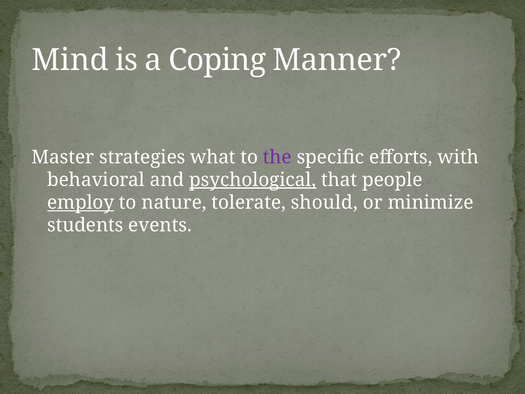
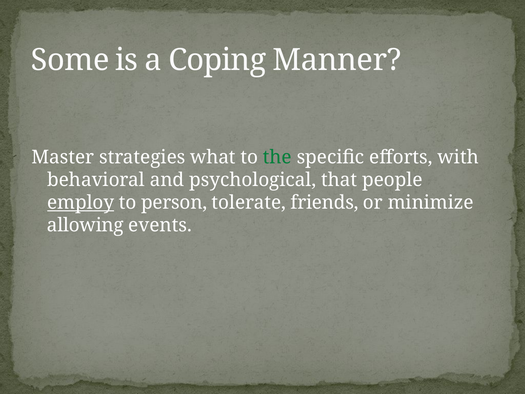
Mind: Mind -> Some (70, 60)
the colour: purple -> green (277, 157)
psychological underline: present -> none (253, 180)
nature: nature -> person (174, 203)
should: should -> friends (325, 203)
students: students -> allowing (85, 225)
